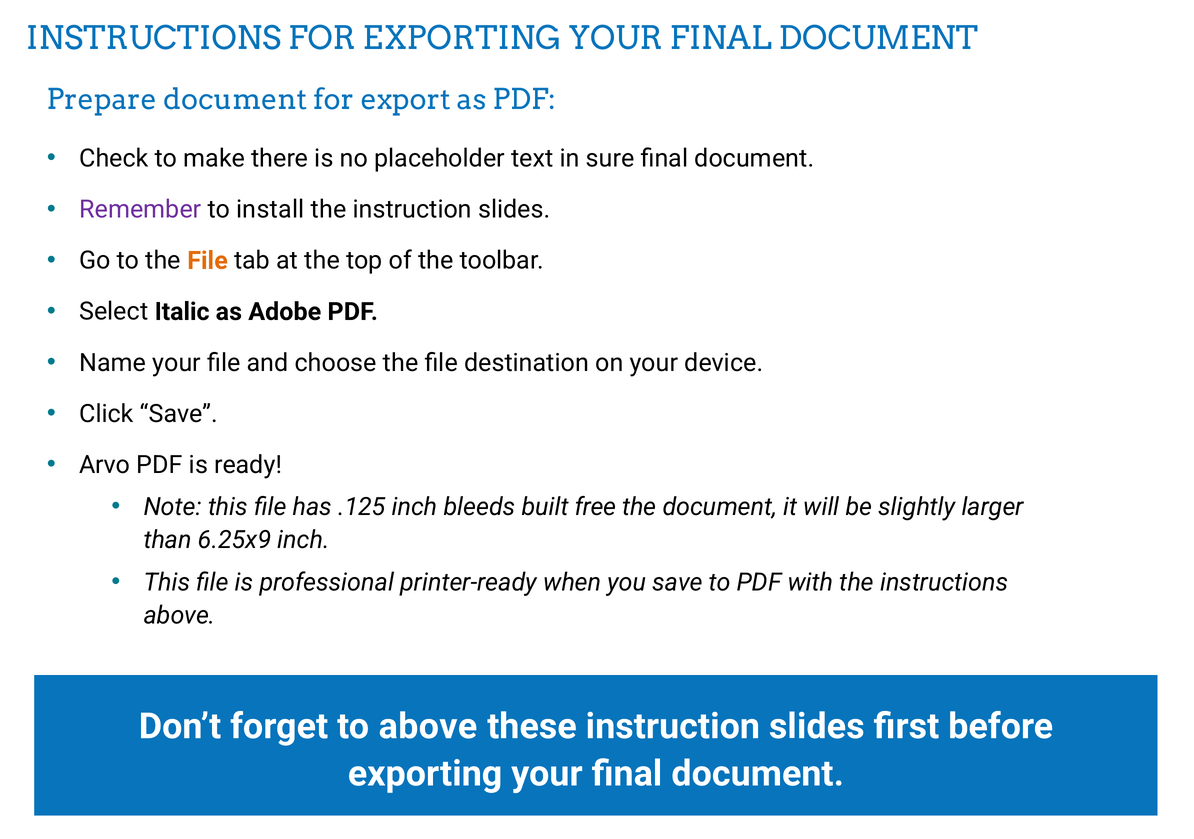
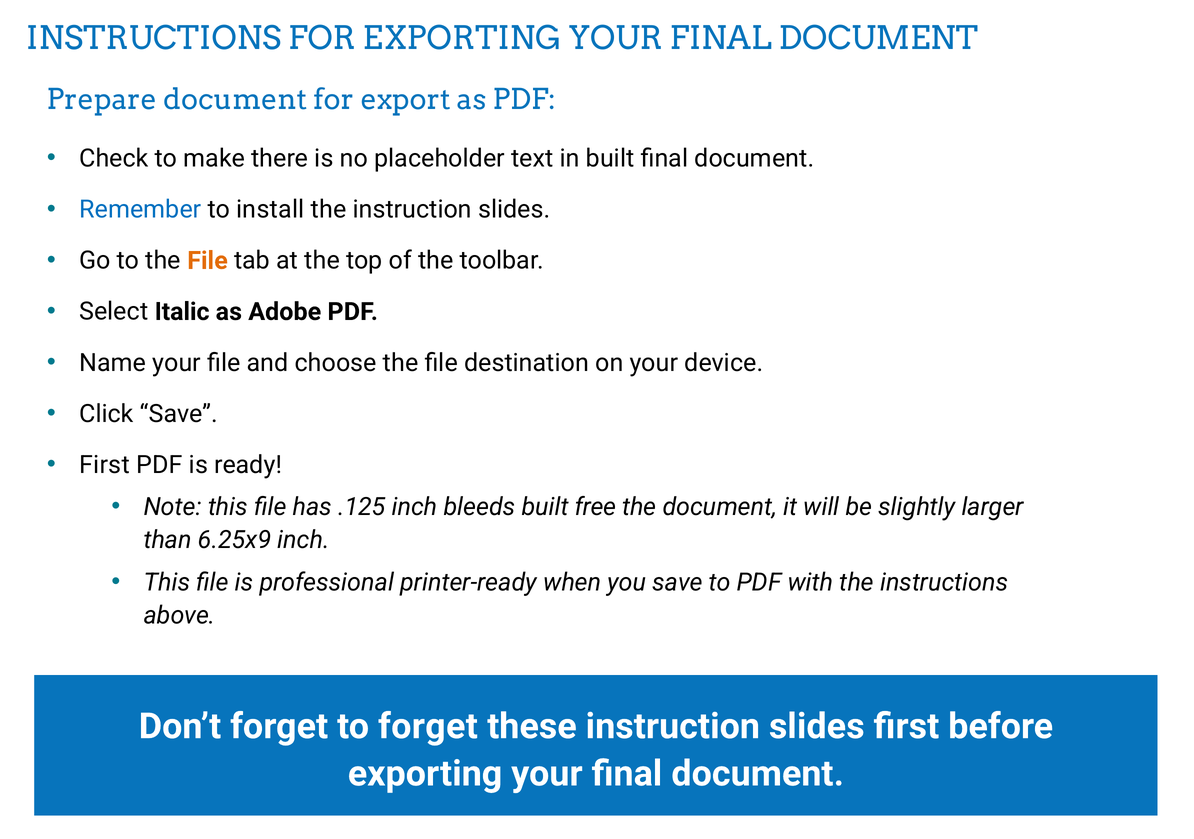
in sure: sure -> built (610, 159)
Remember colour: purple -> blue (140, 210)
Arvo: Arvo -> First (104, 465)
to above: above -> forget (428, 726)
